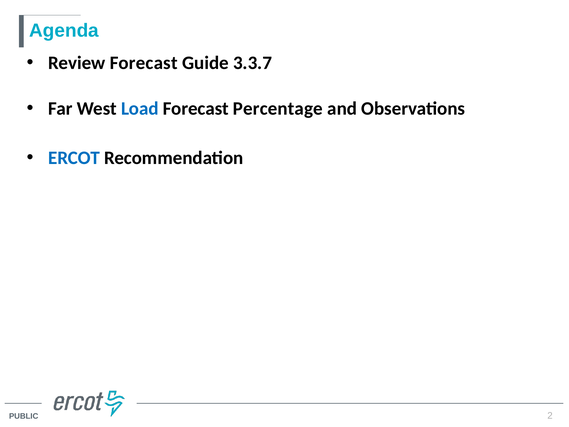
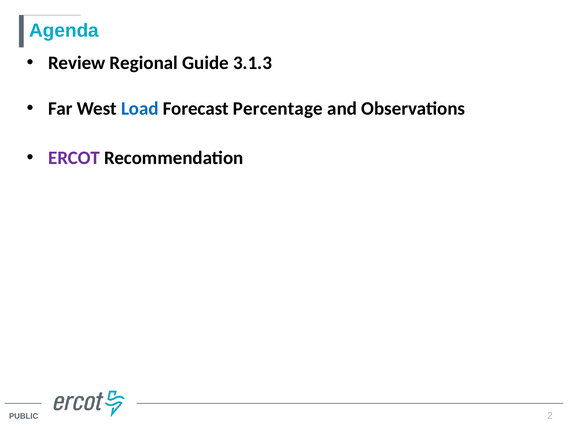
Review Forecast: Forecast -> Regional (144, 63)
3.3.7: 3.3.7 -> 3.1.3 (252, 63)
ERCOT colour: blue -> purple (74, 158)
